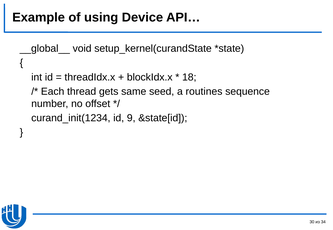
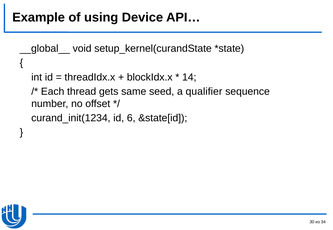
18: 18 -> 14 (189, 77)
routines: routines -> qualifier (204, 92)
9: 9 -> 6 (131, 118)
